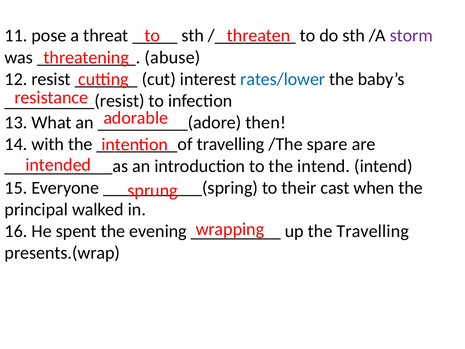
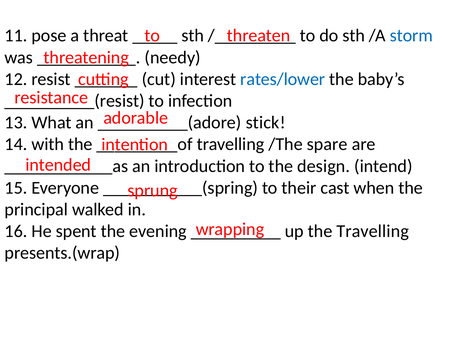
storm colour: purple -> blue (411, 36)
abuse: abuse -> needy (173, 57)
then: then -> stick (266, 123)
the intend: intend -> design (324, 166)
